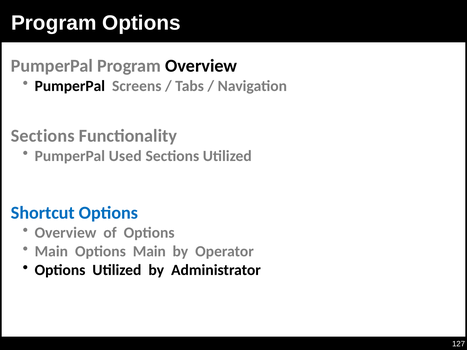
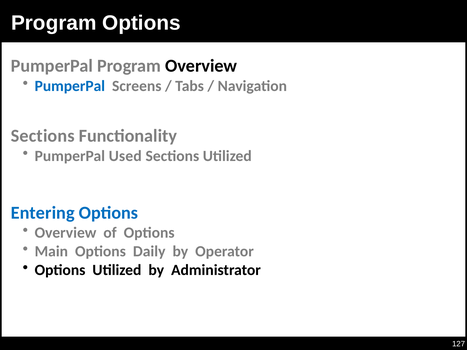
PumperPal colour: black -> blue (70, 86)
Shortcut: Shortcut -> Entering (43, 213)
Options Main: Main -> Daily (149, 252)
